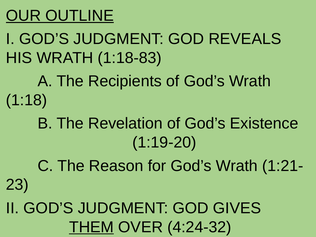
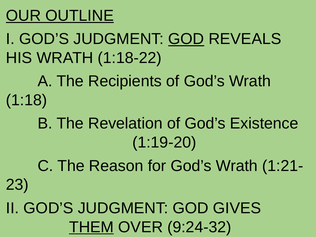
GOD underline: none -> present (186, 39)
1:18-83: 1:18-83 -> 1:18-22 (130, 58)
4:24-32: 4:24-32 -> 9:24-32 (199, 227)
